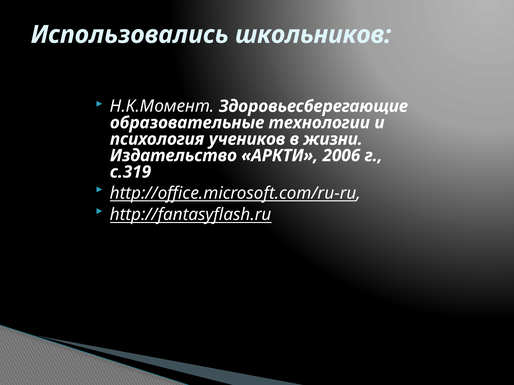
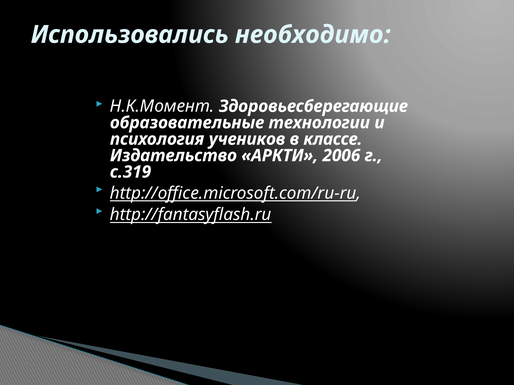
школьников: школьников -> необходимо (313, 35)
жизни: жизни -> классе (333, 139)
